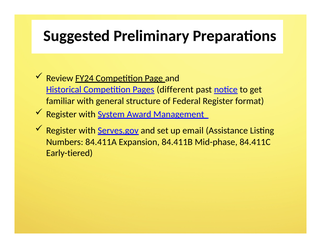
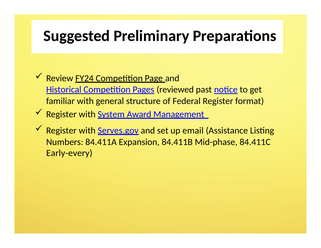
different: different -> reviewed (175, 90)
Early-tiered: Early-tiered -> Early-every (69, 153)
